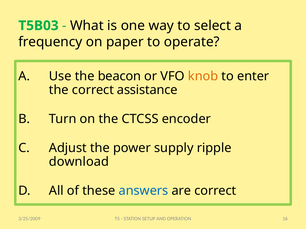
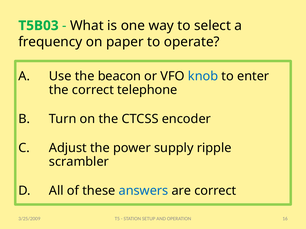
knob colour: orange -> blue (203, 76)
assistance: assistance -> telephone (147, 90)
download: download -> scrambler (79, 162)
